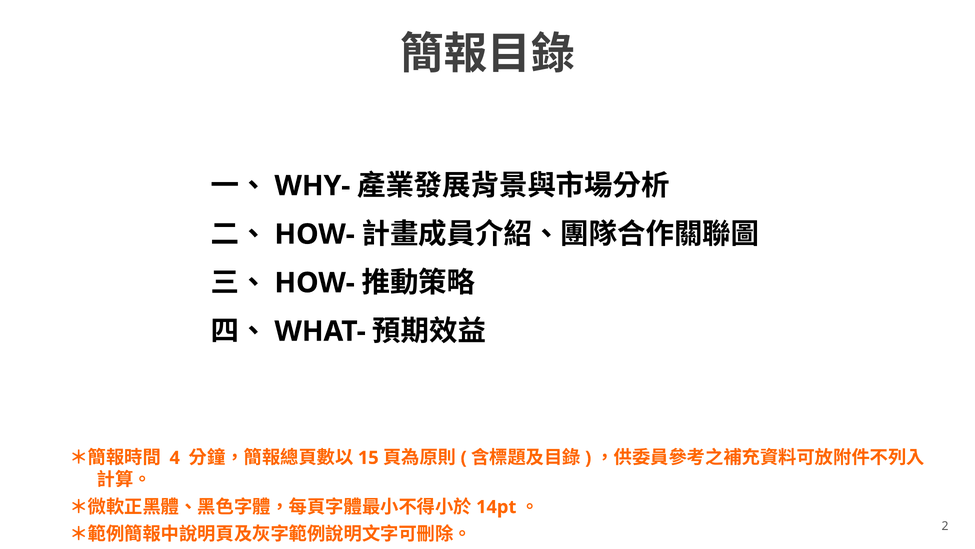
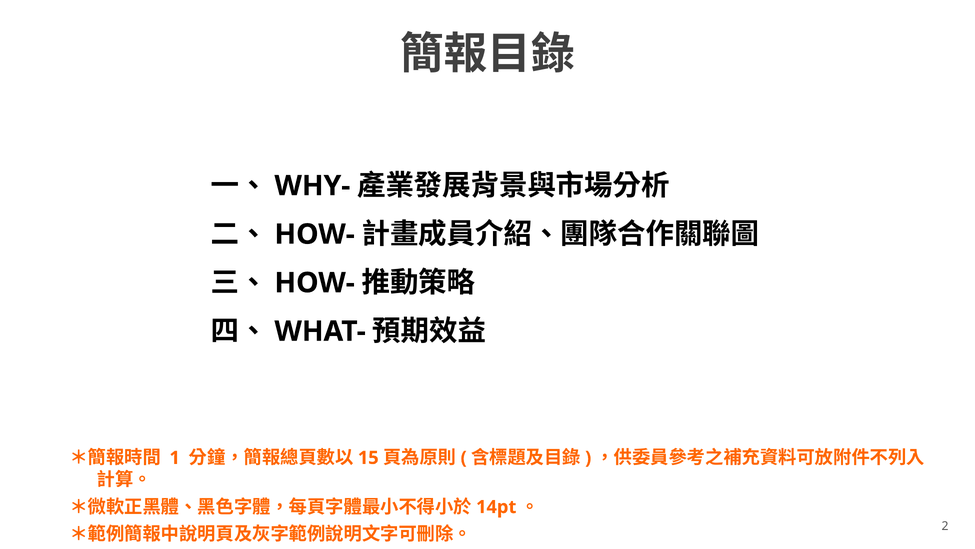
4: 4 -> 1 (175, 457)
